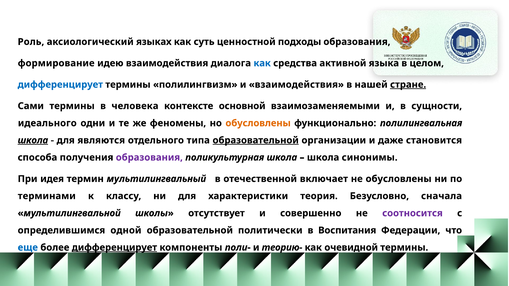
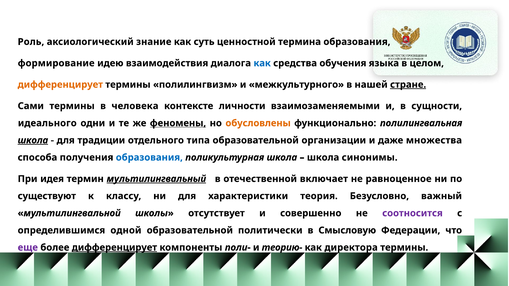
языках: языках -> знание (154, 42)
подходы: подходы -> термина (300, 42)
активной: активной -> обучения (343, 63)
дифференцирует colour: blue -> orange (60, 85)
и взаимодействия: взаимодействия -> межкультурного (296, 85)
основной: основной -> личности (242, 106)
феномены underline: none -> present (178, 123)
являются: являются -> традиции (101, 140)
образовательной underline: present -> none (256, 140)
становится: становится -> множества (434, 140)
образования colour: purple -> blue (149, 158)
мультилингвальный underline: none -> present (156, 179)
не обусловлены: обусловлены -> равноценное (399, 179)
терминами: терминами -> существуют (47, 196)
сначала: сначала -> важный (442, 196)
Воспитания: Воспитания -> Смысловую (347, 231)
еще colour: blue -> purple (28, 248)
очевидной: очевидной -> директора (351, 248)
